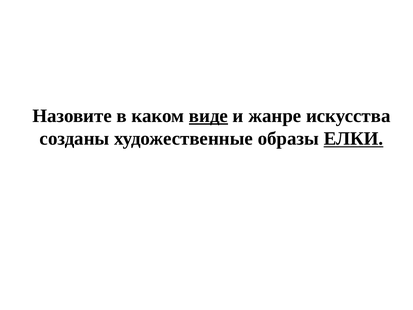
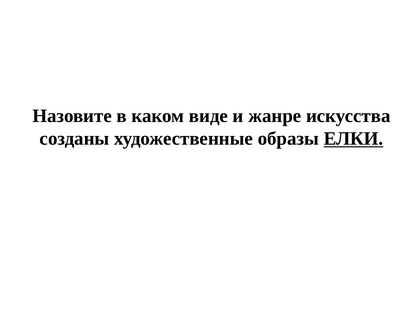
виде underline: present -> none (208, 116)
